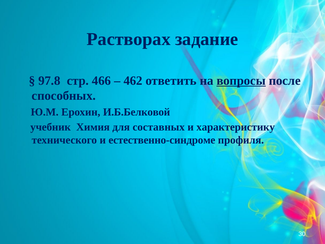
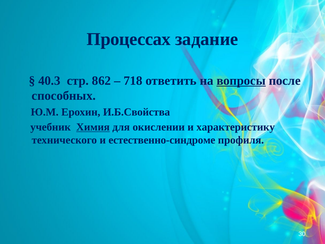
Растворах: Растворах -> Процессах (129, 39)
97.8: 97.8 -> 40.3 (49, 81)
466: 466 -> 862 (101, 81)
462: 462 -> 718 (133, 81)
И.Б.Белковой: И.Б.Белковой -> И.Б.Свойства (137, 112)
Химия underline: none -> present (93, 127)
составных: составных -> окислении (159, 127)
